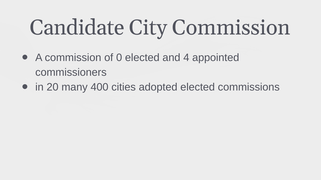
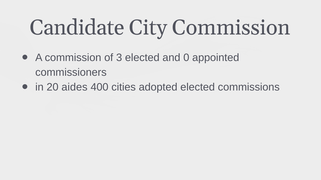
0: 0 -> 3 (119, 58)
4: 4 -> 0 (186, 58)
many: many -> aides (74, 87)
